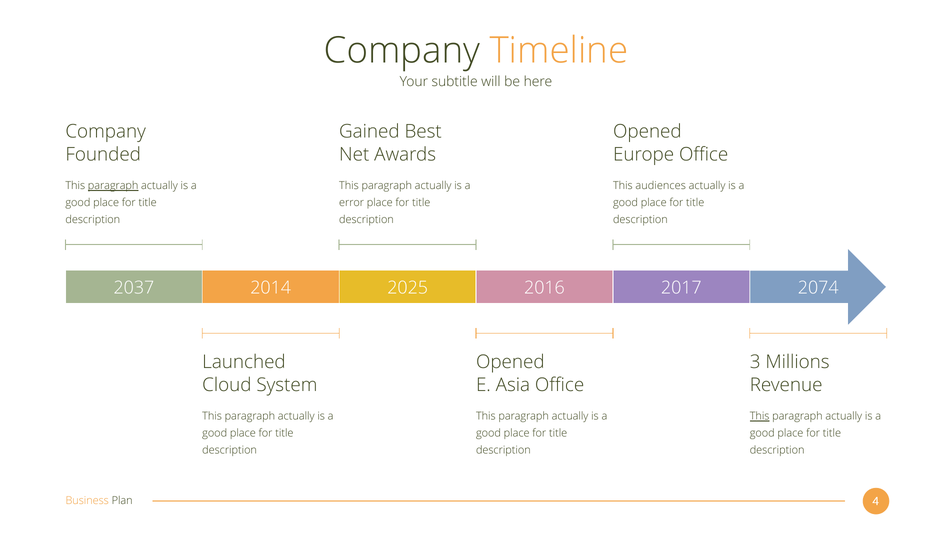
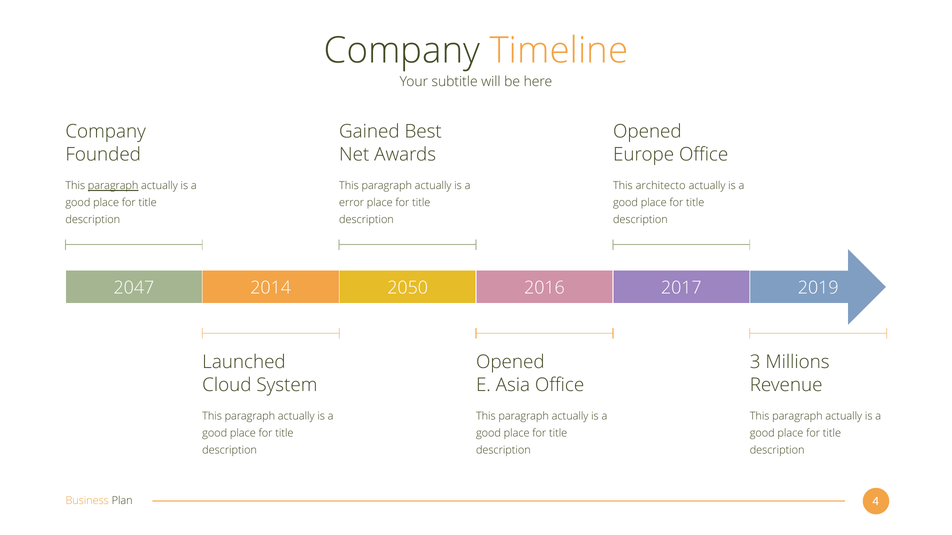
audiences: audiences -> architecto (661, 186)
2037: 2037 -> 2047 (134, 288)
2025: 2025 -> 2050 (408, 288)
2074: 2074 -> 2019 (818, 288)
This underline: present -> none (760, 417)
